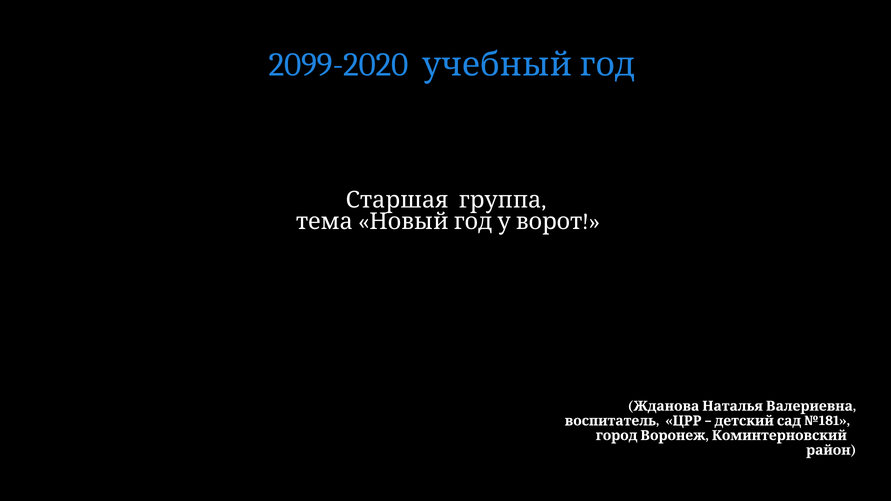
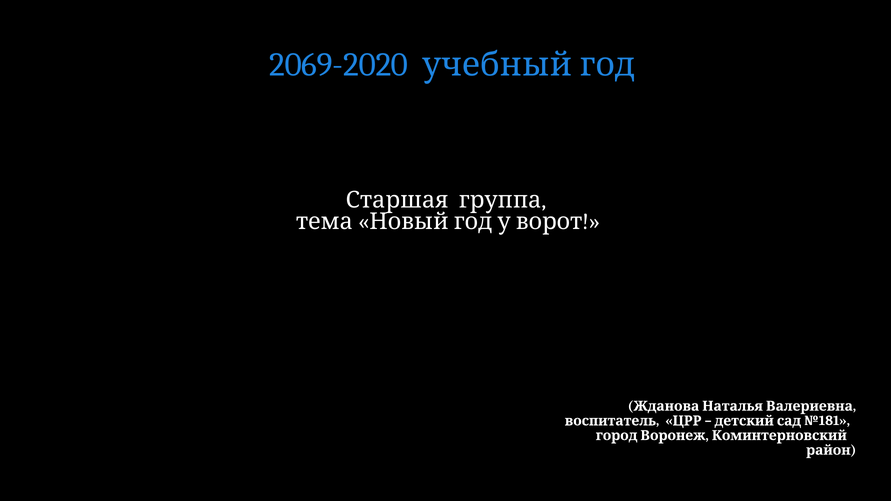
2099-2020: 2099-2020 -> 2069-2020 (339, 65)
